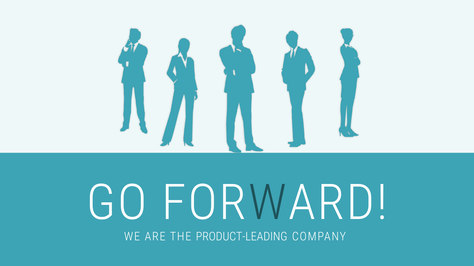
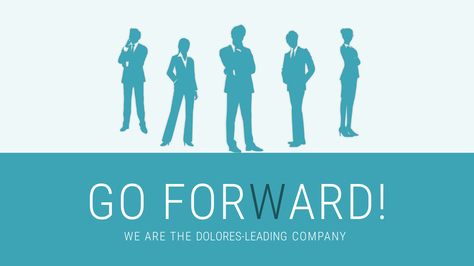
PRODUCT-LEADING: PRODUCT-LEADING -> DOLORES-LEADING (242, 237)
